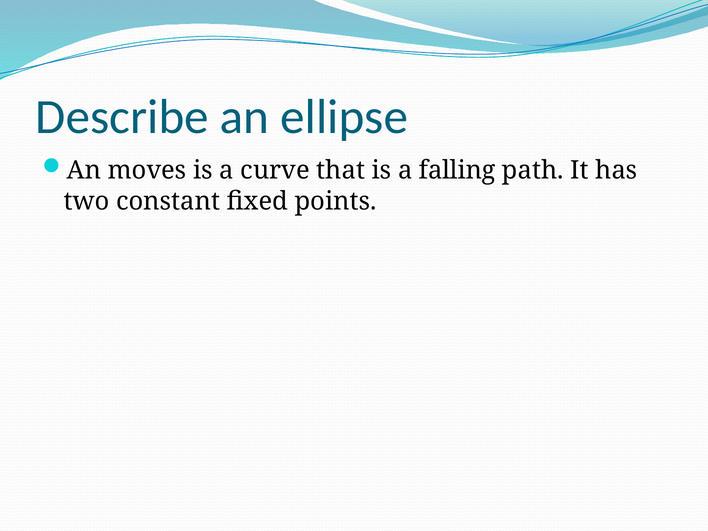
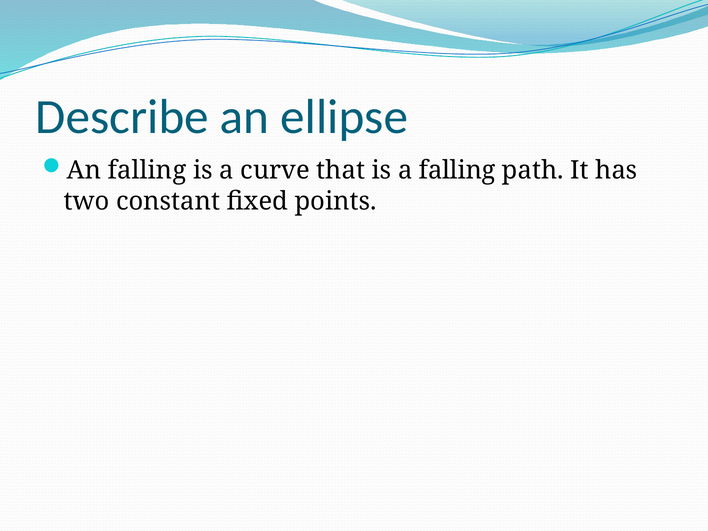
An moves: moves -> falling (147, 170)
